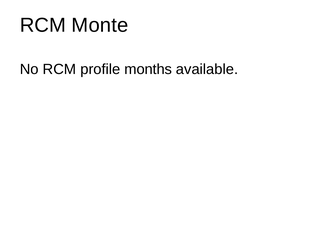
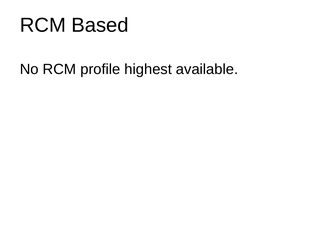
Monte: Monte -> Based (100, 25)
months: months -> highest (148, 69)
